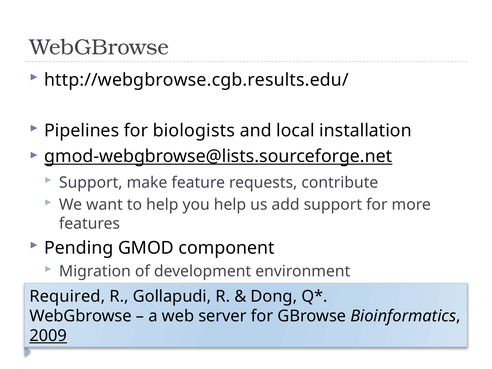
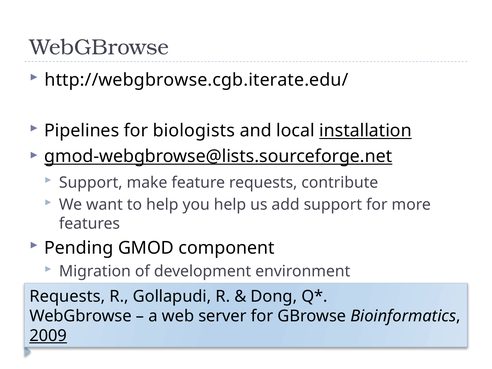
http://webgbrowse.cgb.results.edu/: http://webgbrowse.cgb.results.edu/ -> http://webgbrowse.cgb.iterate.edu/ (196, 80)
installation underline: none -> present (366, 131)
Required: Required -> Requests (67, 297)
